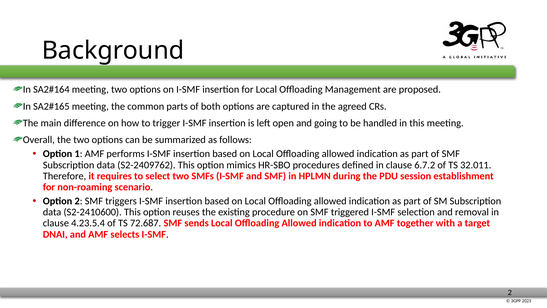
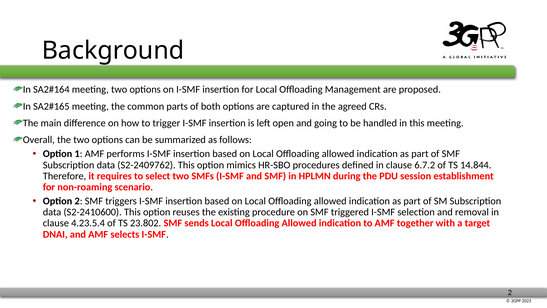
32.011: 32.011 -> 14.844 (476, 165)
72.687: 72.687 -> 23.802 (146, 223)
